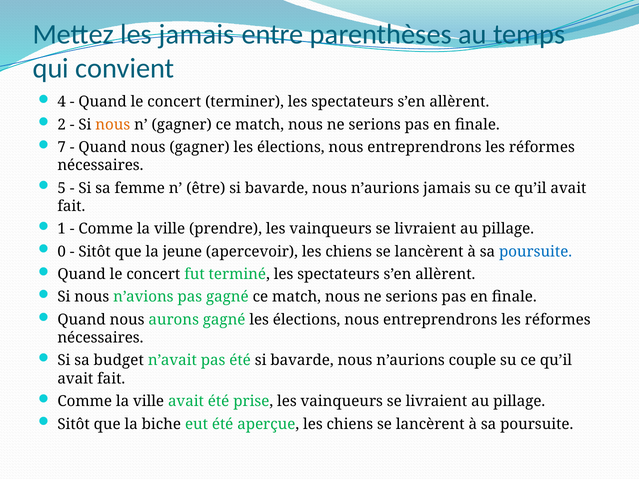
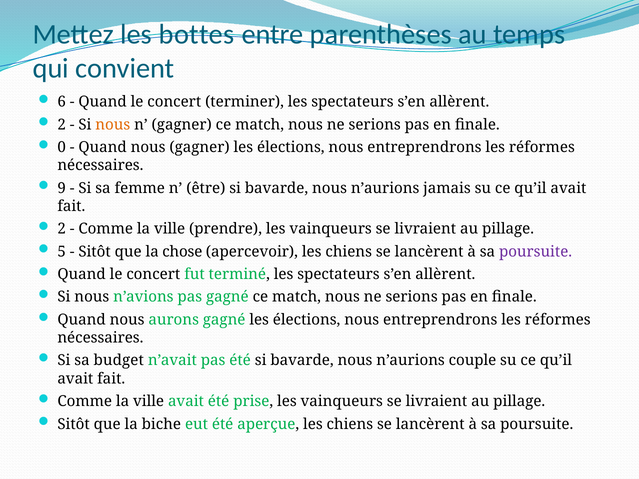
les jamais: jamais -> bottes (197, 34)
4: 4 -> 6 (62, 102)
7: 7 -> 0 (62, 147)
5: 5 -> 9 (62, 188)
1: 1 -> 2 (62, 229)
0: 0 -> 5 (62, 252)
jeune: jeune -> chose (182, 252)
poursuite colour: blue -> purple (536, 252)
